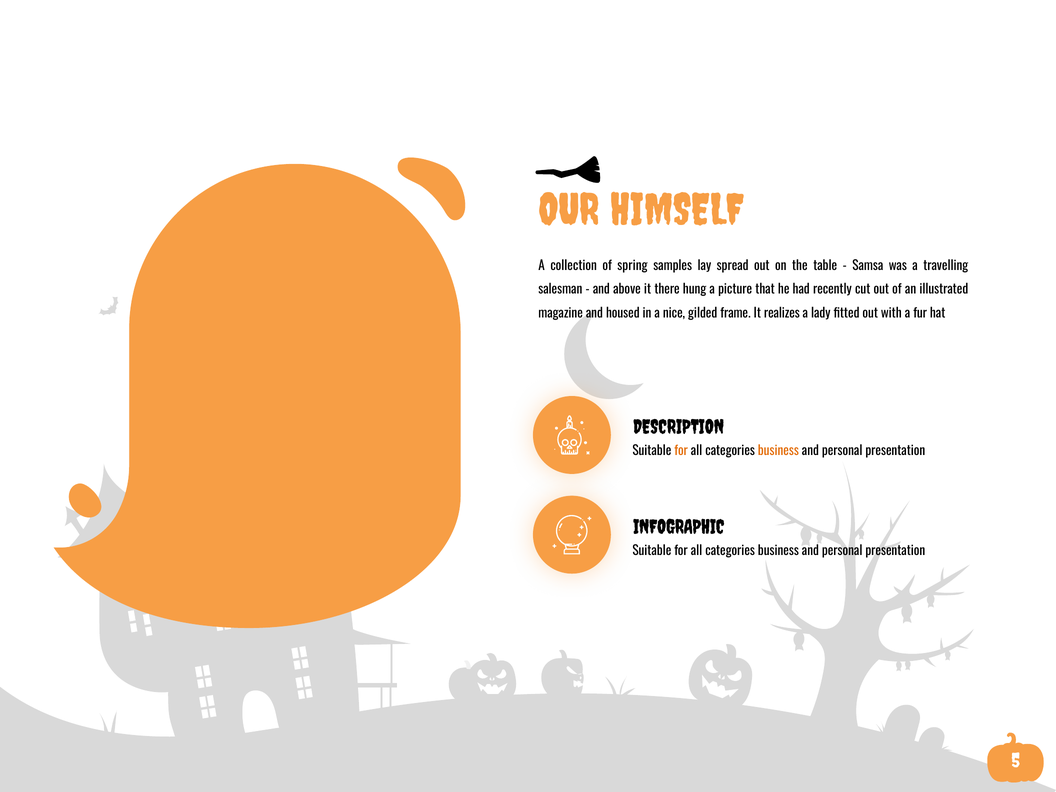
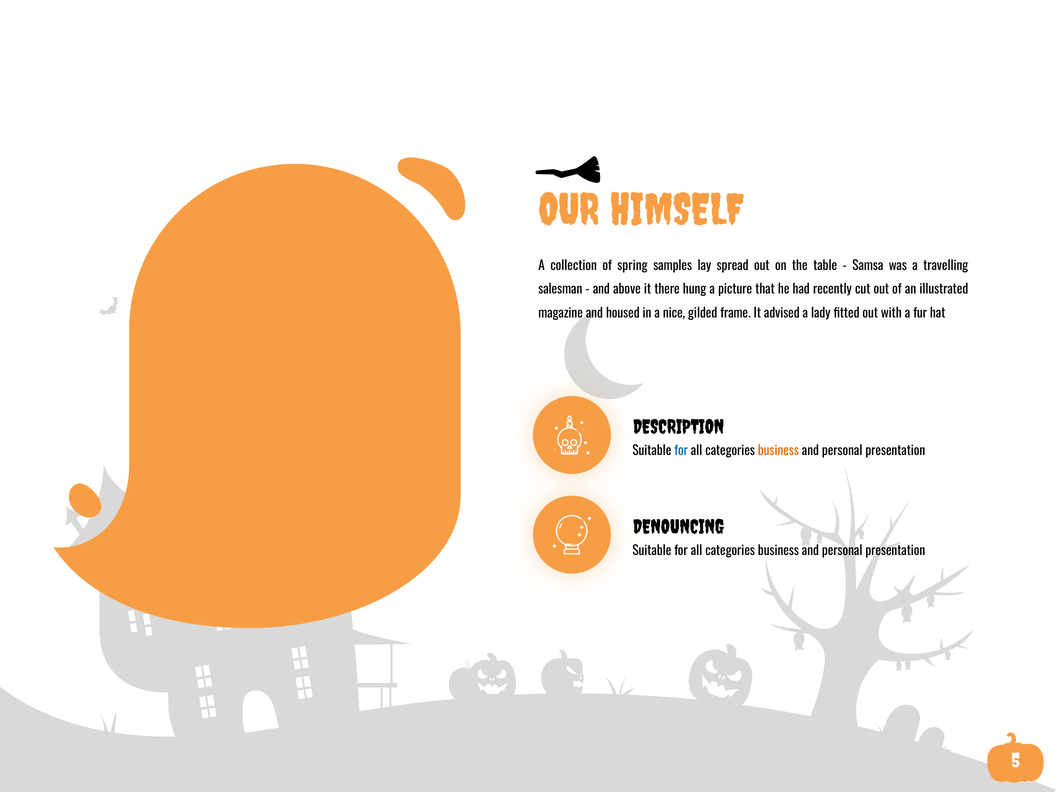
realizes: realizes -> advised (782, 313)
for colour: orange -> blue (681, 451)
INFOGRAPHIC: INFOGRAPHIC -> DENOUNCING (679, 527)
